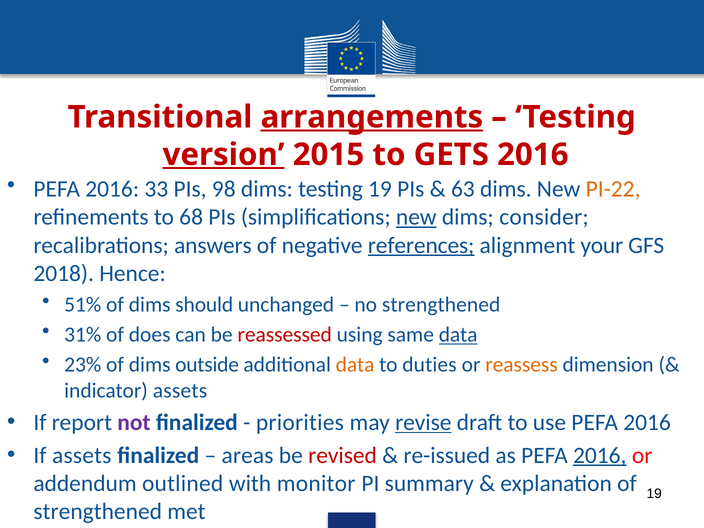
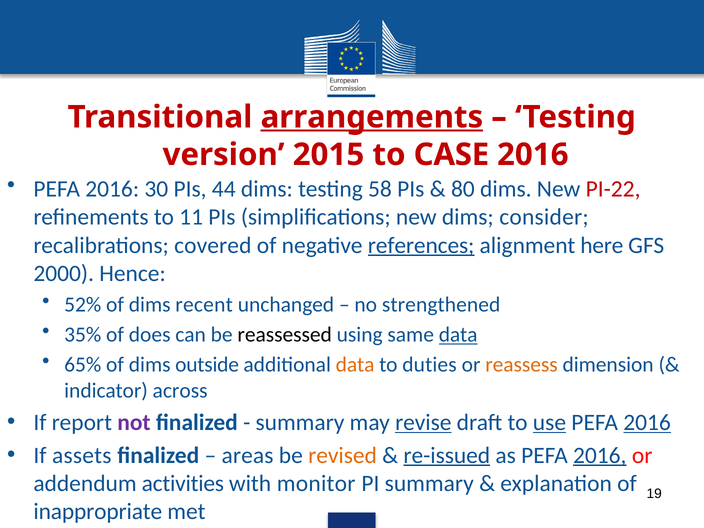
version underline: present -> none (224, 155)
GETS: GETS -> CASE (451, 155)
33: 33 -> 30 (156, 189)
98: 98 -> 44 (224, 189)
testing 19: 19 -> 58 (380, 189)
63: 63 -> 80 (463, 189)
PI-22 colour: orange -> red (613, 189)
68: 68 -> 11 (191, 217)
new underline: present -> none (416, 217)
answers: answers -> covered (213, 245)
your: your -> here (602, 245)
2018: 2018 -> 2000 (64, 273)
51%: 51% -> 52% (83, 305)
should: should -> recent (204, 305)
31%: 31% -> 35% (83, 335)
reassessed colour: red -> black (285, 335)
23%: 23% -> 65% (83, 365)
indicator assets: assets -> across (180, 391)
priorities: priorities -> summary (300, 422)
use underline: none -> present (549, 422)
2016 underline: none -> present (647, 422)
revised colour: red -> orange (343, 455)
re-issued underline: none -> present (447, 455)
outlined: outlined -> activities (183, 483)
strengthened: strengthened -> inappropriate (98, 512)
